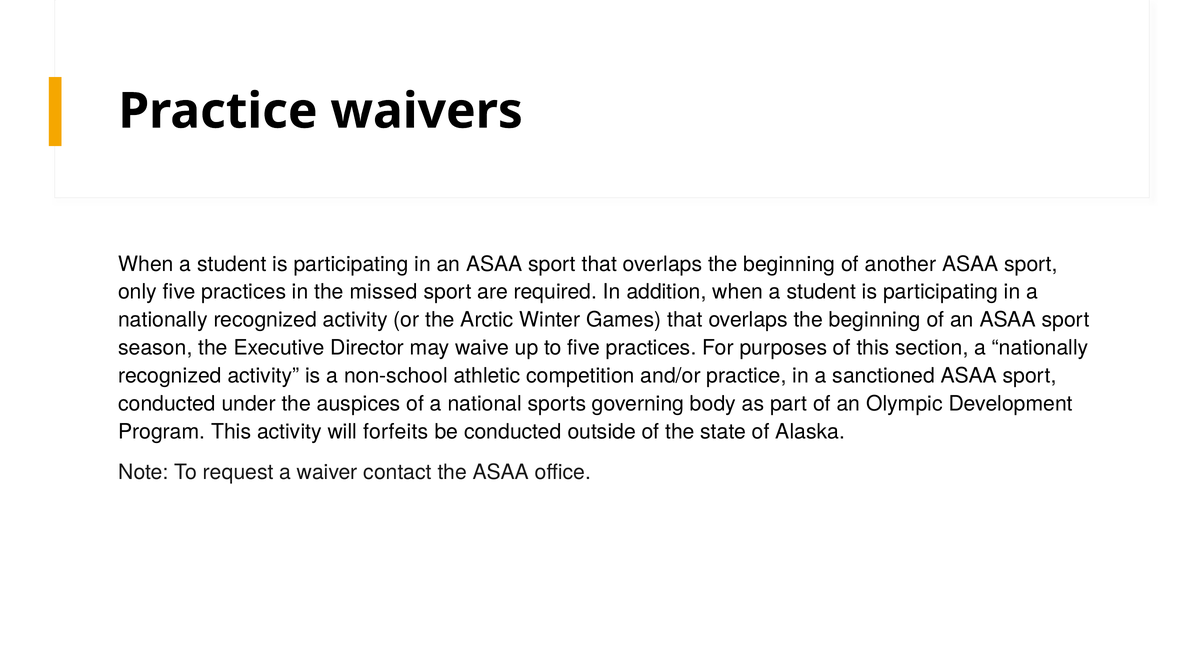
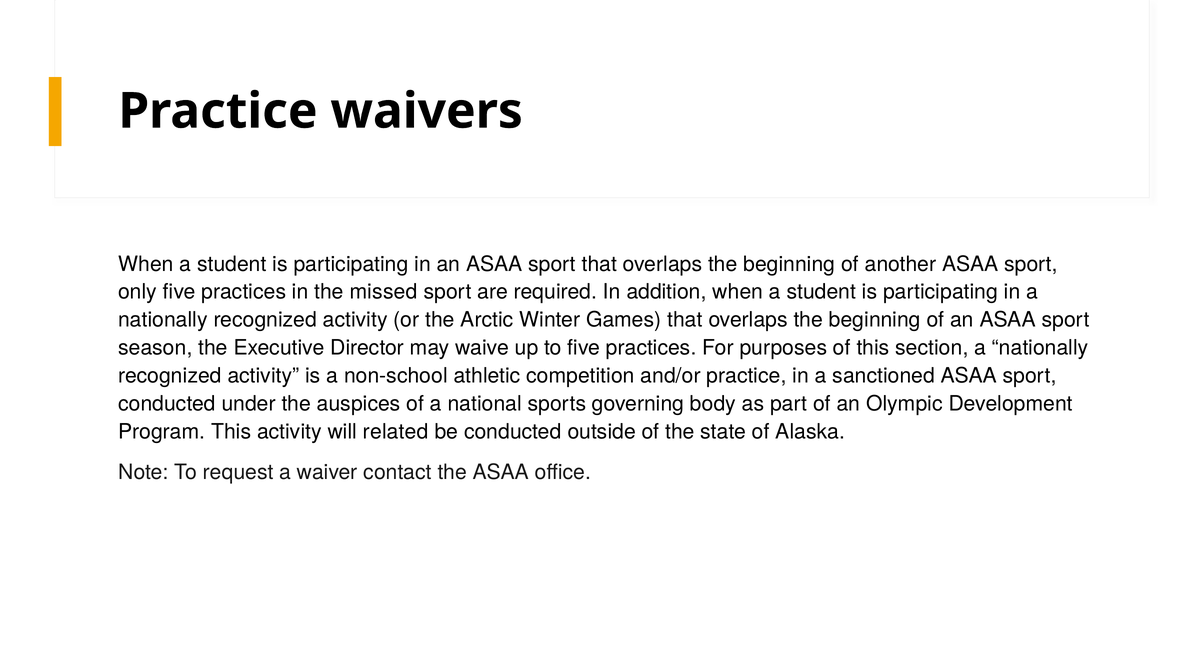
forfeits: forfeits -> related (396, 432)
